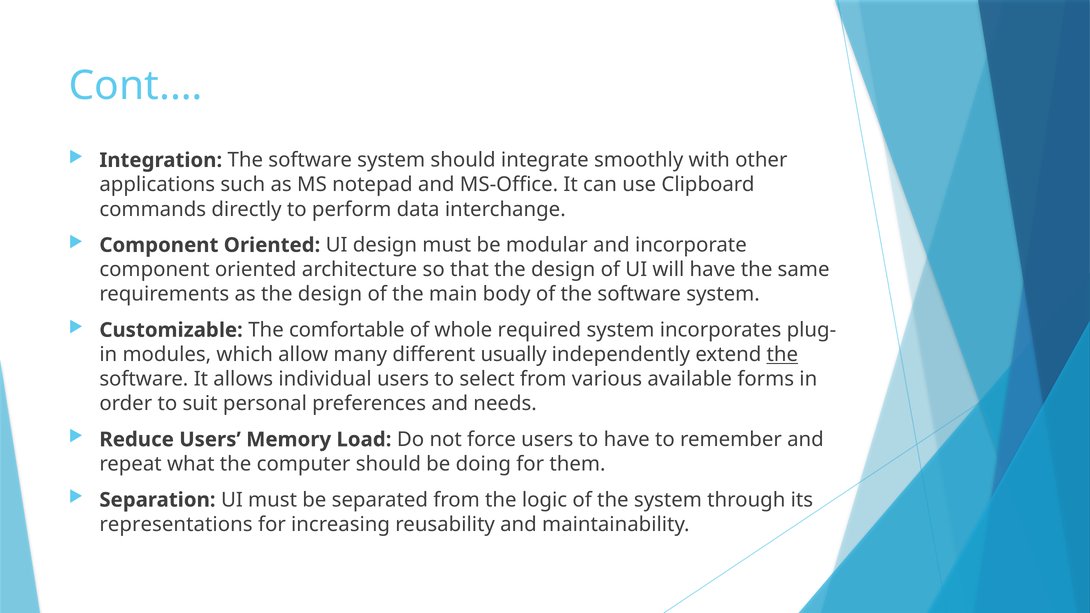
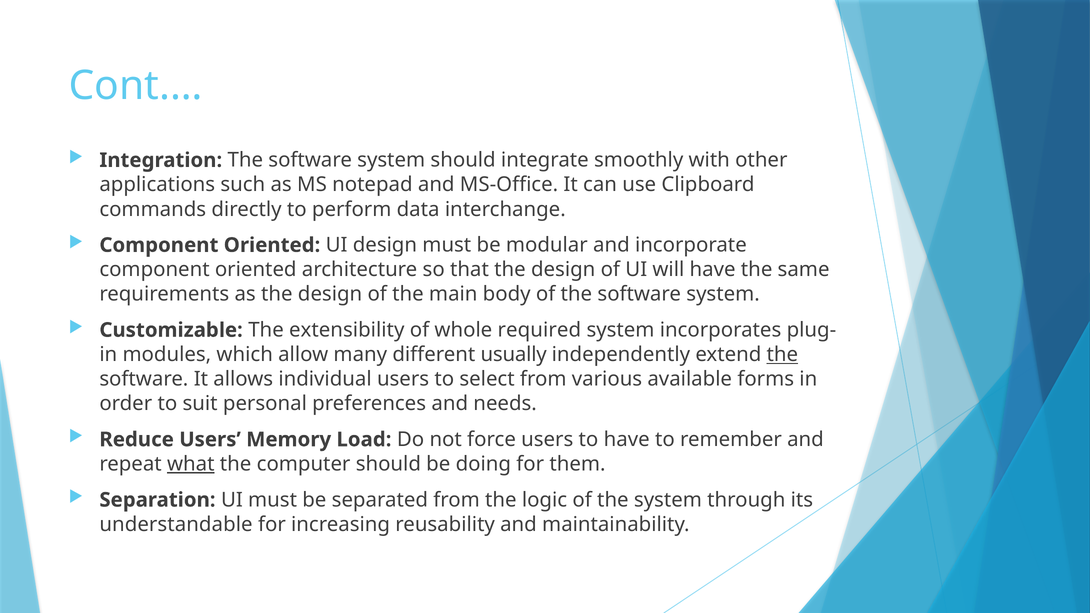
comfortable: comfortable -> extensibility (347, 330)
what underline: none -> present (191, 464)
representations: representations -> understandable (176, 525)
